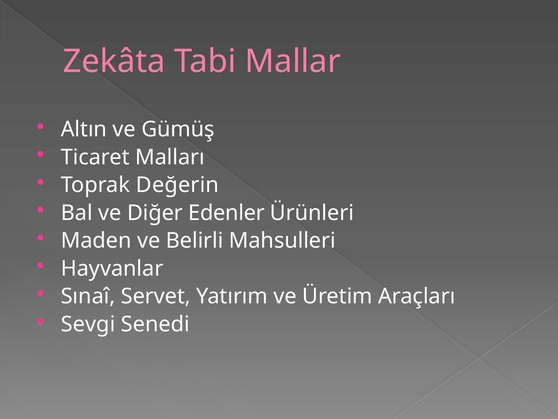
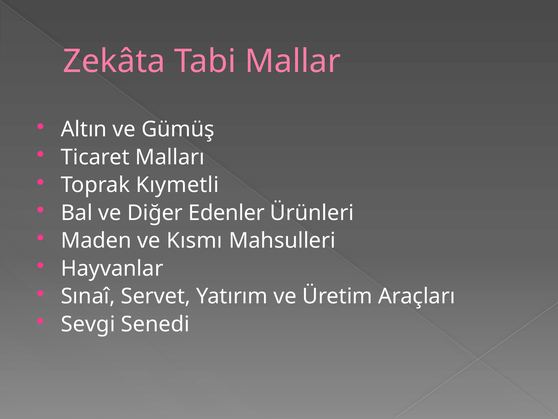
Değerin: Değerin -> Kıymetli (177, 185)
Belirli: Belirli -> Kısmı (194, 240)
